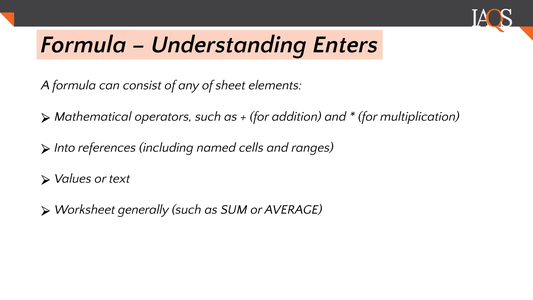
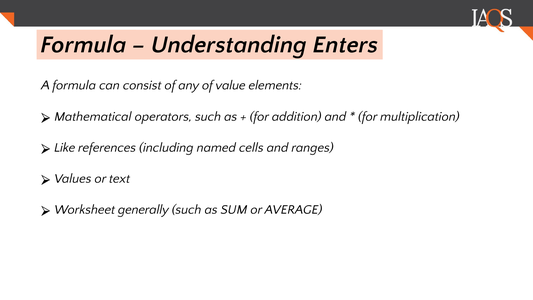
sheet: sheet -> value (231, 85)
Into: Into -> Like (65, 148)
